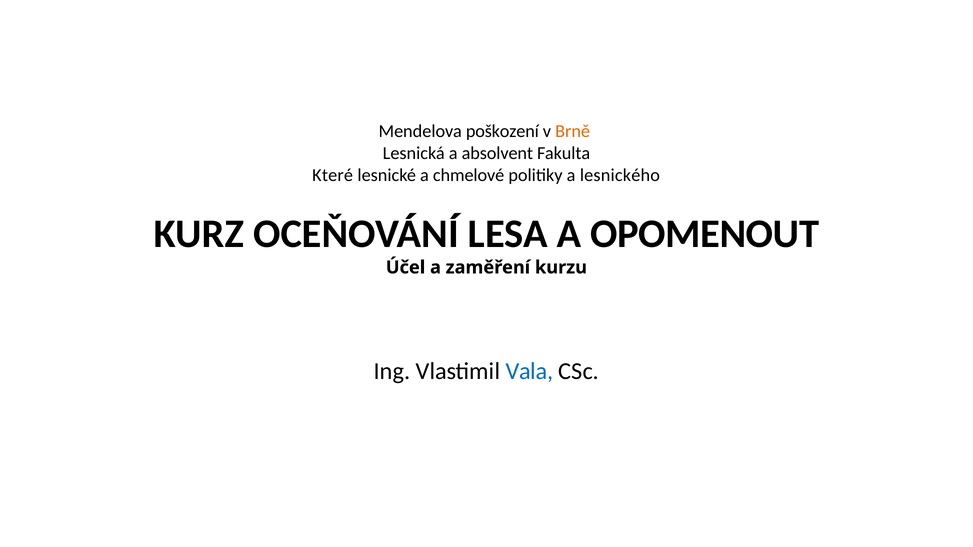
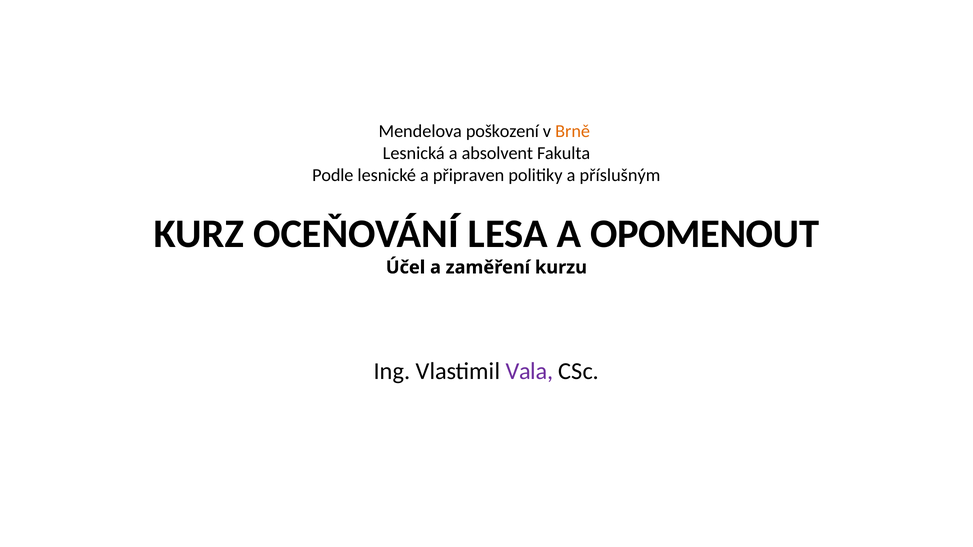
Které: Které -> Podle (333, 175)
chmelové: chmelové -> připraven (469, 175)
lesnického: lesnického -> příslušným (620, 175)
Vala colour: blue -> purple (529, 371)
